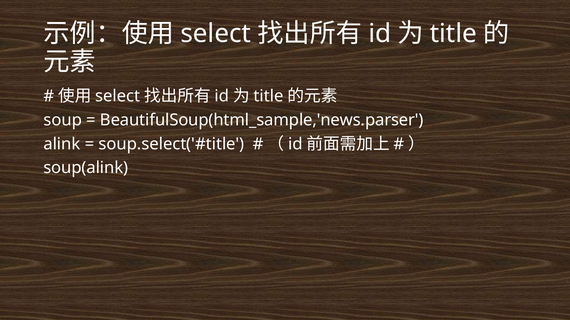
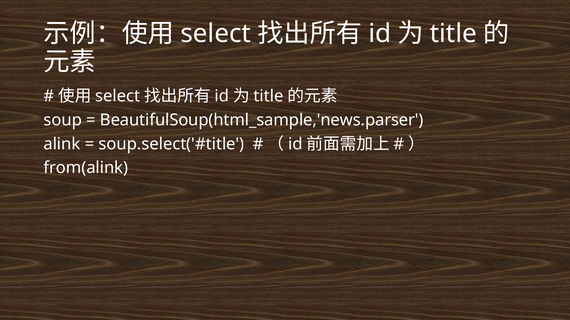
soup(alink: soup(alink -> from(alink (86, 168)
